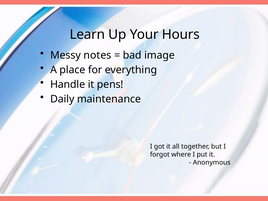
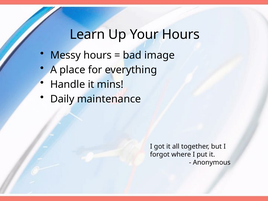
Messy notes: notes -> hours (98, 55)
pens: pens -> mins (110, 84)
